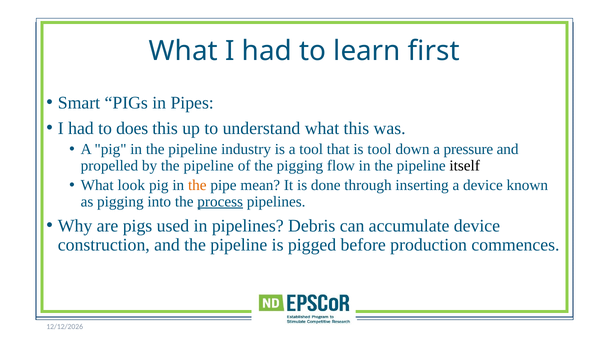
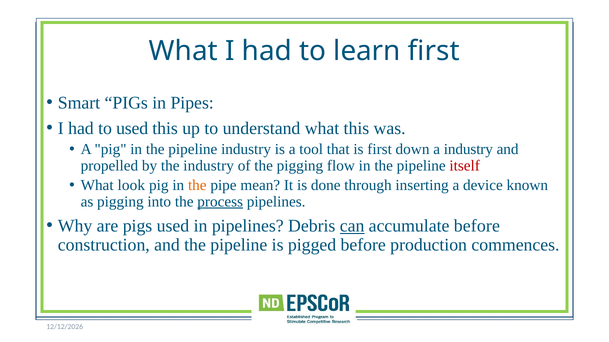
to does: does -> used (132, 128)
is tool: tool -> first (380, 149)
a pressure: pressure -> industry (468, 149)
by the pipeline: pipeline -> industry (209, 166)
itself colour: black -> red (465, 166)
can underline: none -> present (352, 226)
accumulate device: device -> before (477, 226)
